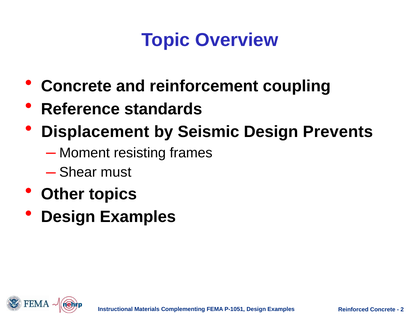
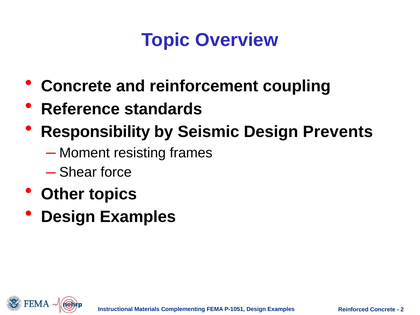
Displacement: Displacement -> Responsibility (95, 132)
must: must -> force (116, 172)
